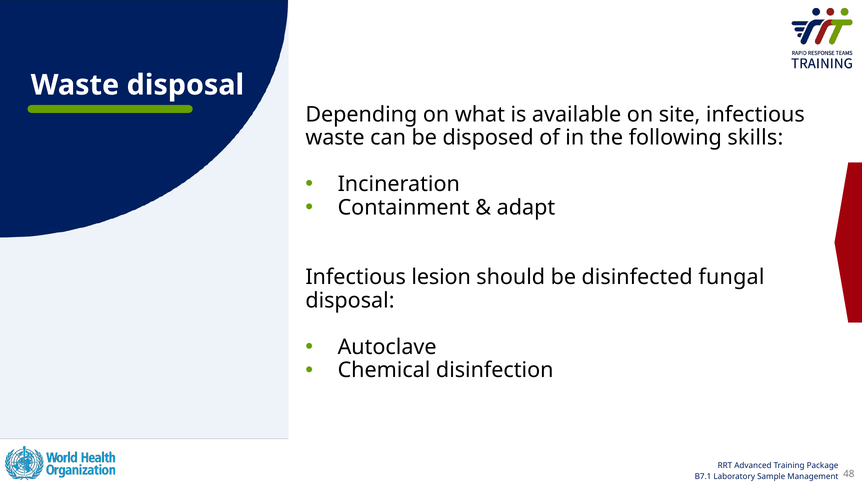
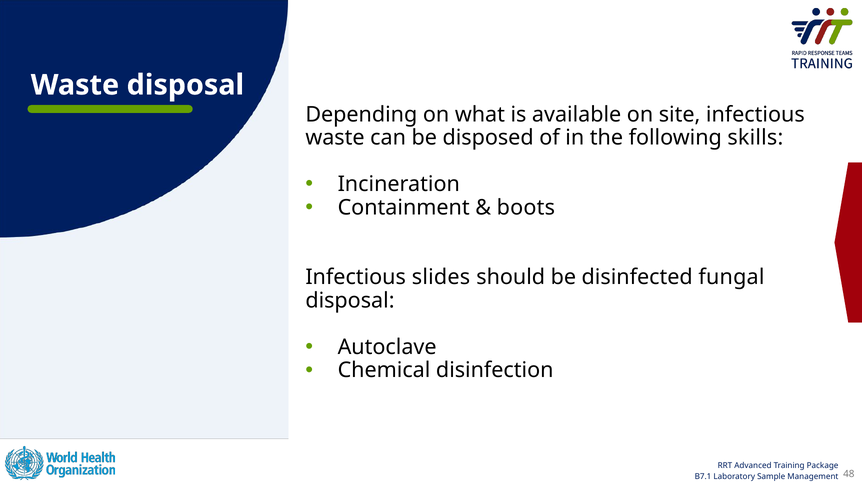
adapt: adapt -> boots (526, 207)
lesion: lesion -> slides (441, 277)
